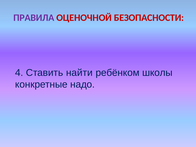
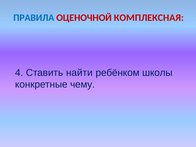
ПРАВИЛА colour: purple -> blue (34, 18)
БЕЗОПАСНОСТИ: БЕЗОПАСНОСТИ -> КОМПЛЕКСНАЯ (149, 18)
надо: надо -> чему (83, 84)
